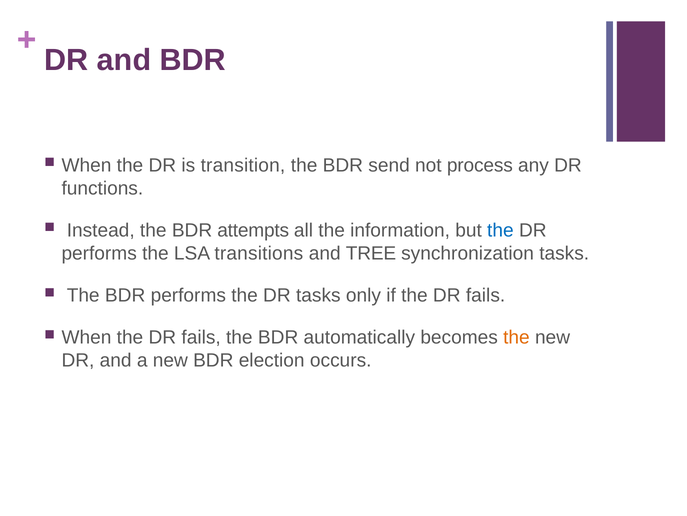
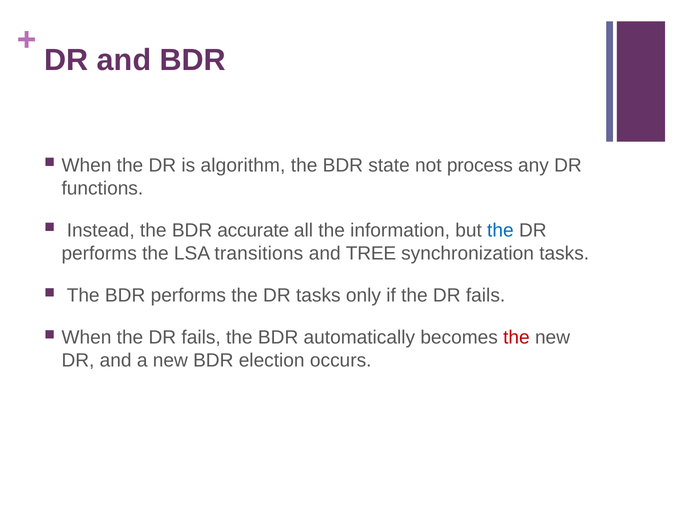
transition: transition -> algorithm (243, 165)
send: send -> state (389, 165)
attempts: attempts -> accurate (253, 230)
the colour: orange -> red (516, 337)
